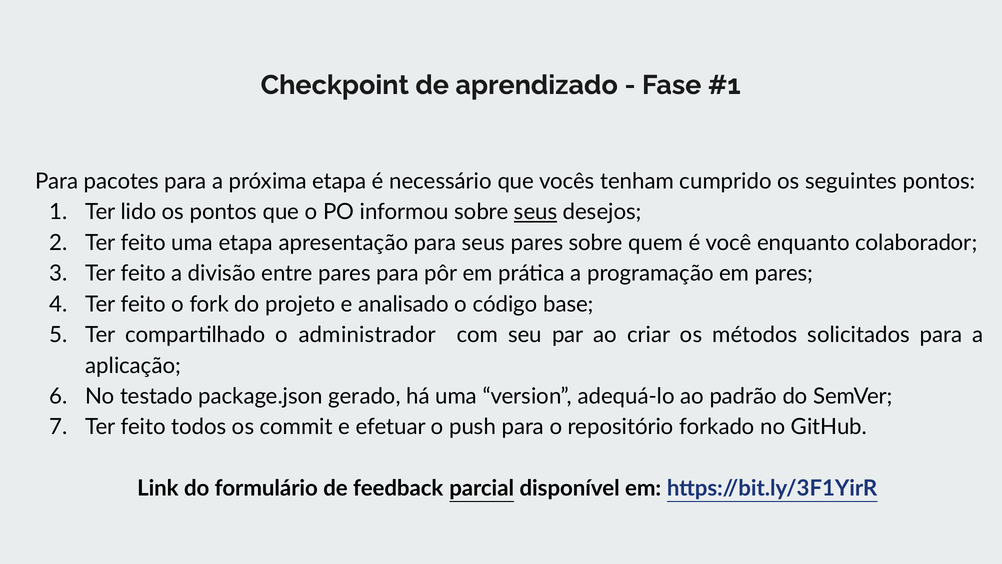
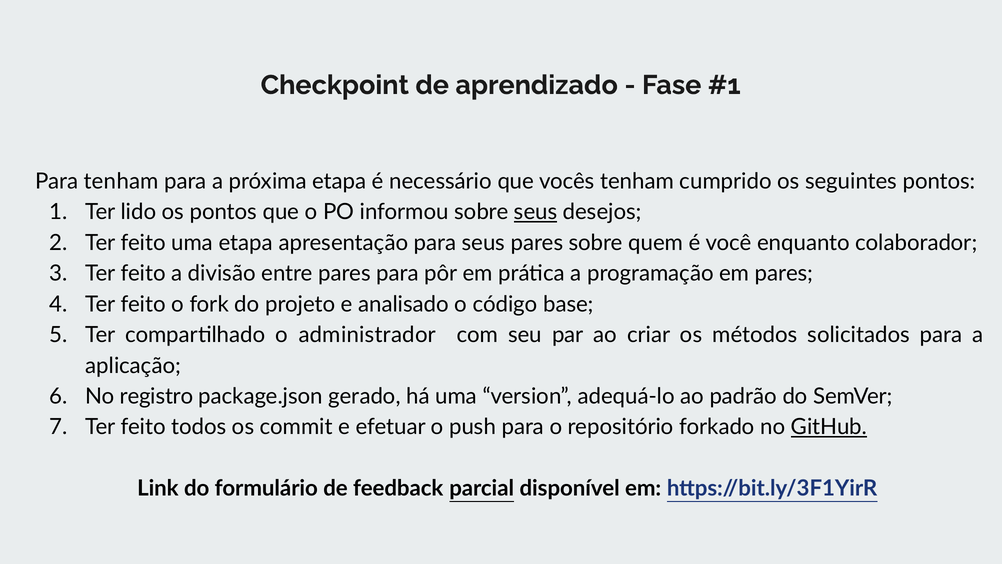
Para pacotes: pacotes -> tenham (121, 181)
testado: testado -> registro (156, 396)
GitHub underline: none -> present (829, 427)
